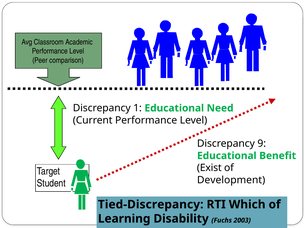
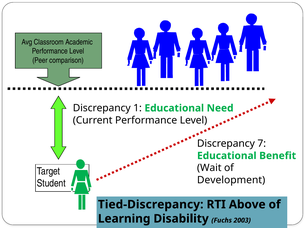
9: 9 -> 7 (262, 144)
Exist: Exist -> Wait (209, 168)
Which: Which -> Above (247, 205)
